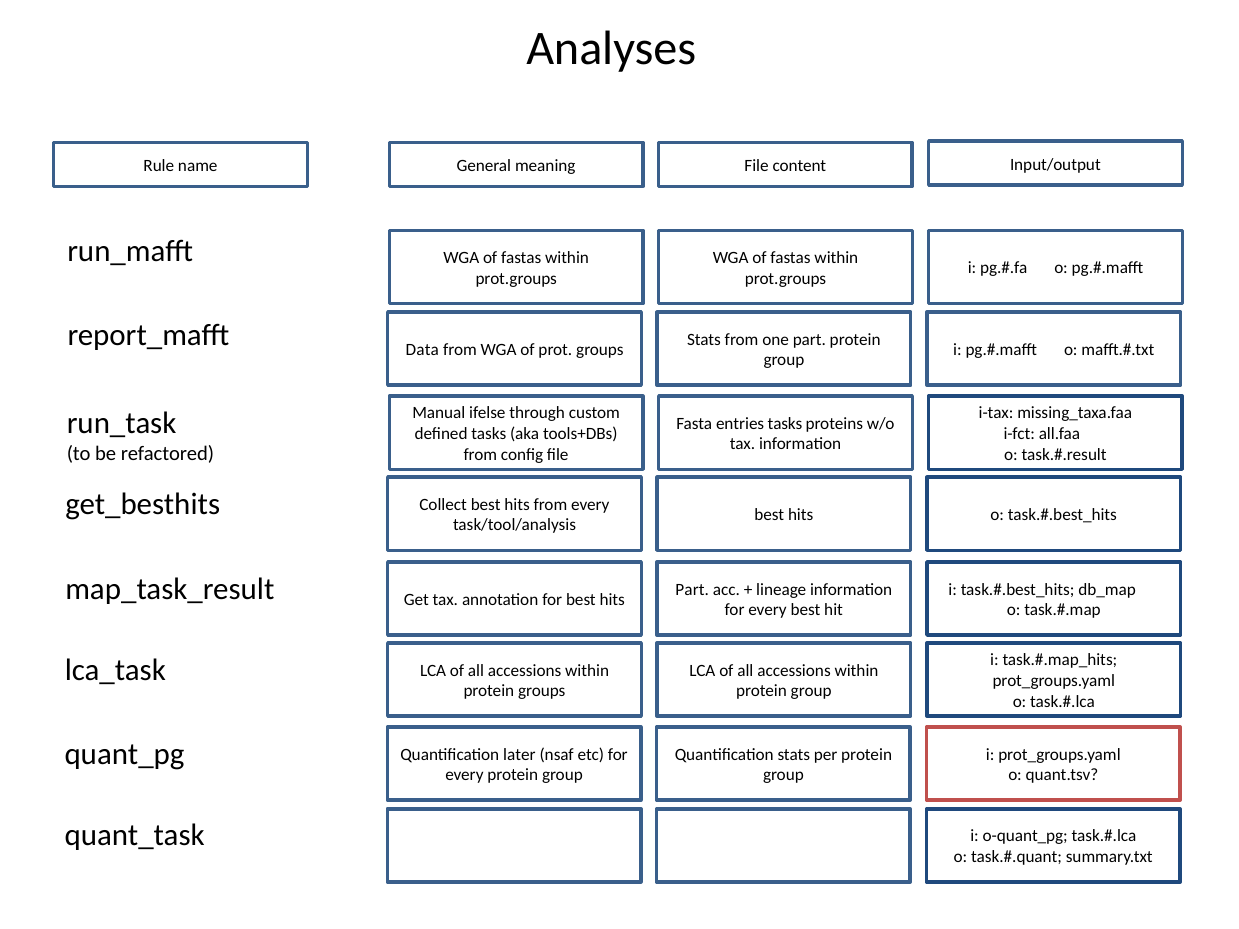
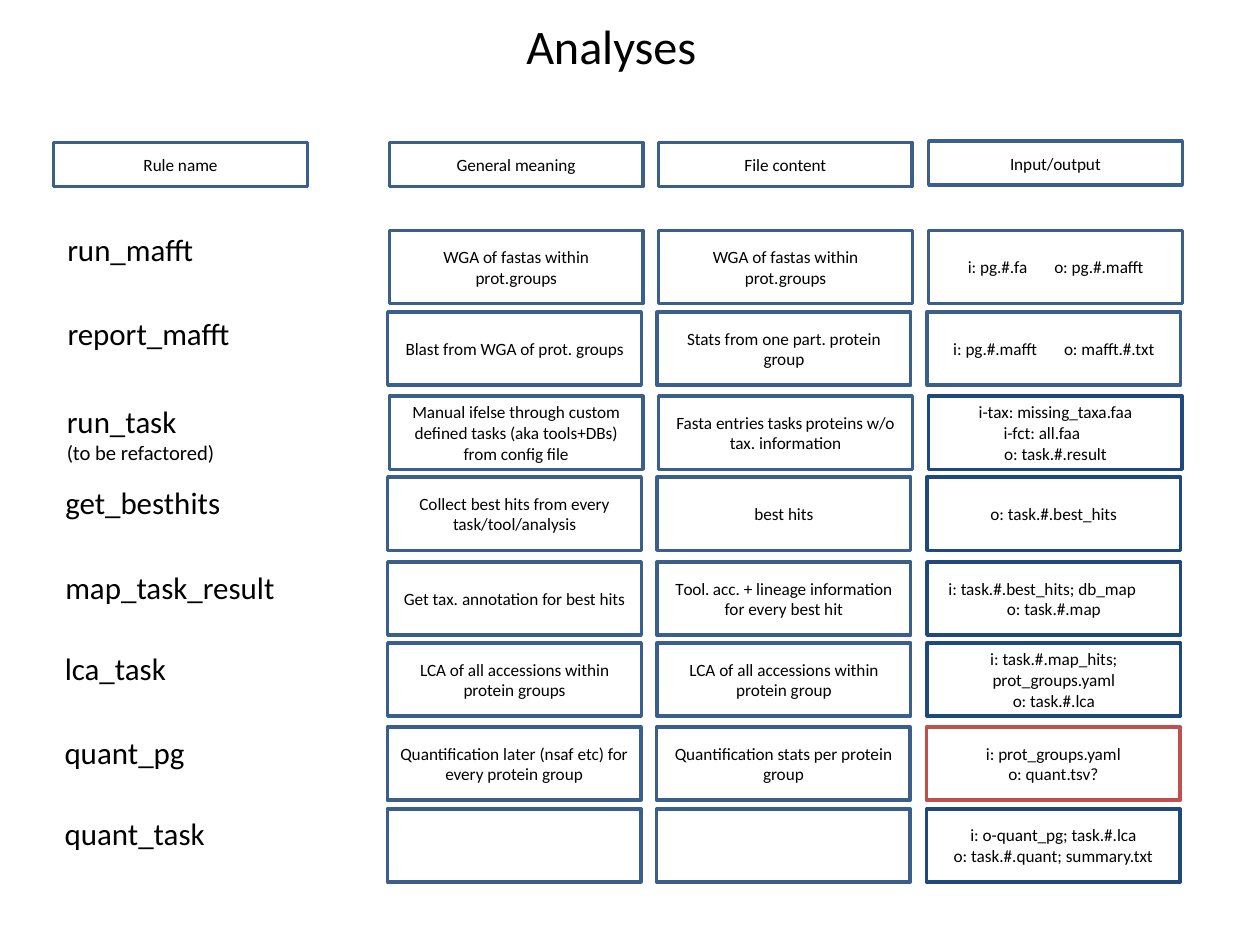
Data: Data -> Blast (422, 350)
Part: Part -> Tool (692, 590)
